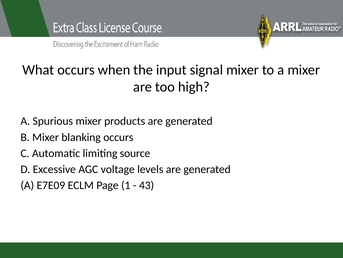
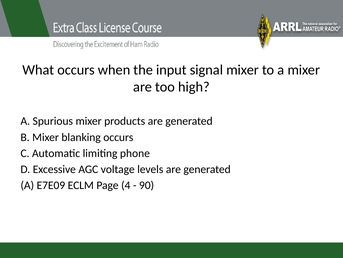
source: source -> phone (135, 153)
1: 1 -> 4 (126, 185)
43: 43 -> 90 (147, 185)
